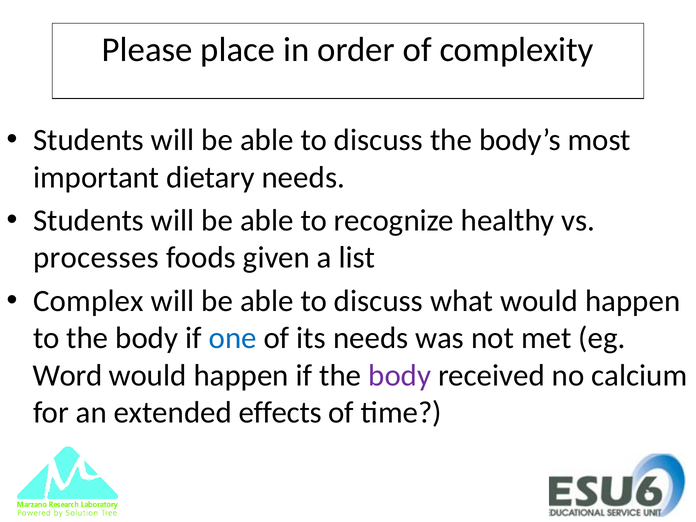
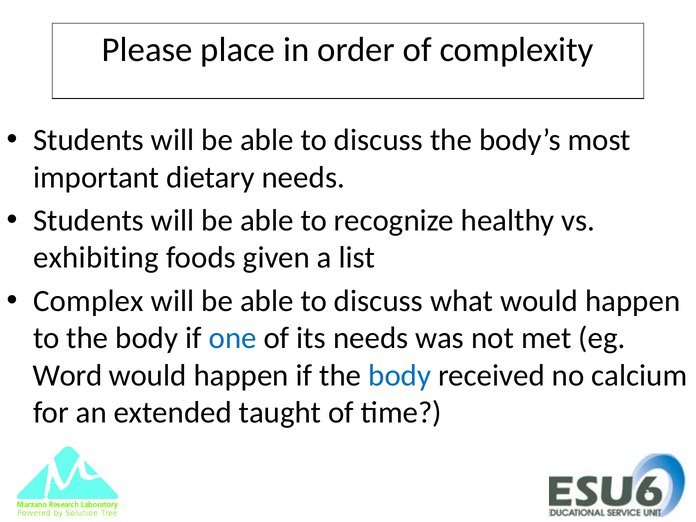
processes: processes -> exhibiting (96, 258)
body colour: purple -> blue (400, 375)
effects: effects -> taught (280, 412)
